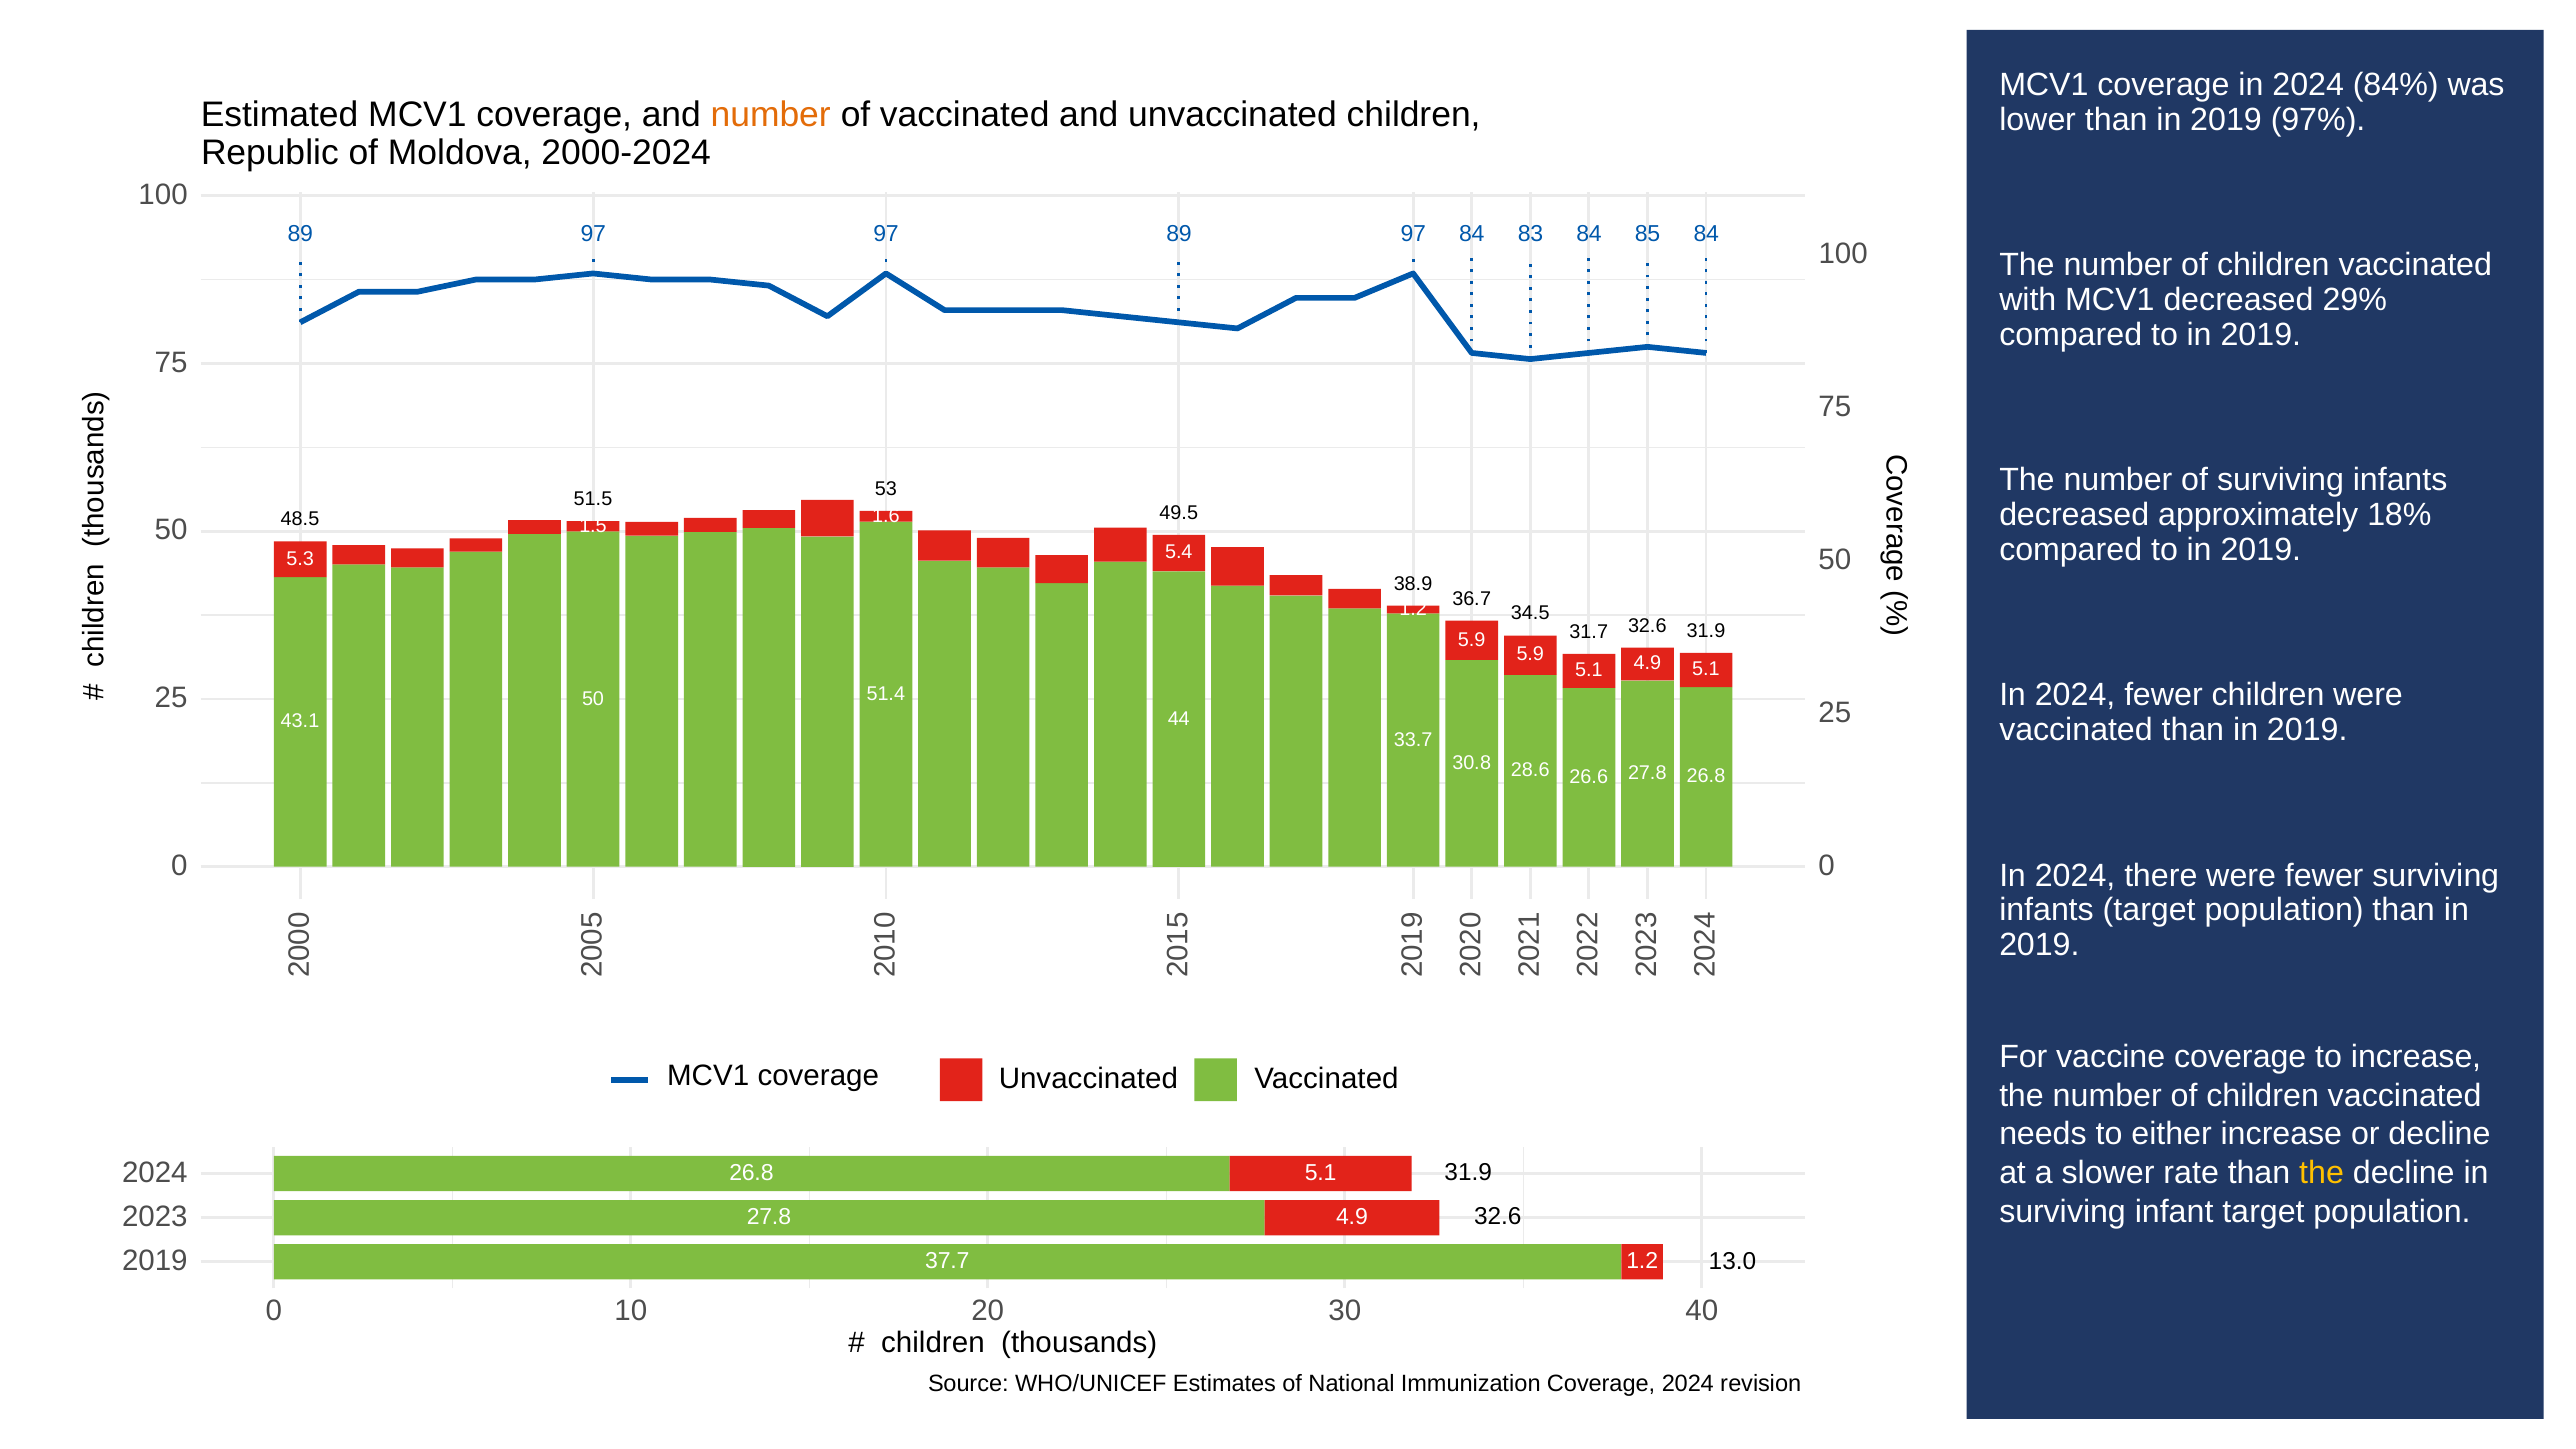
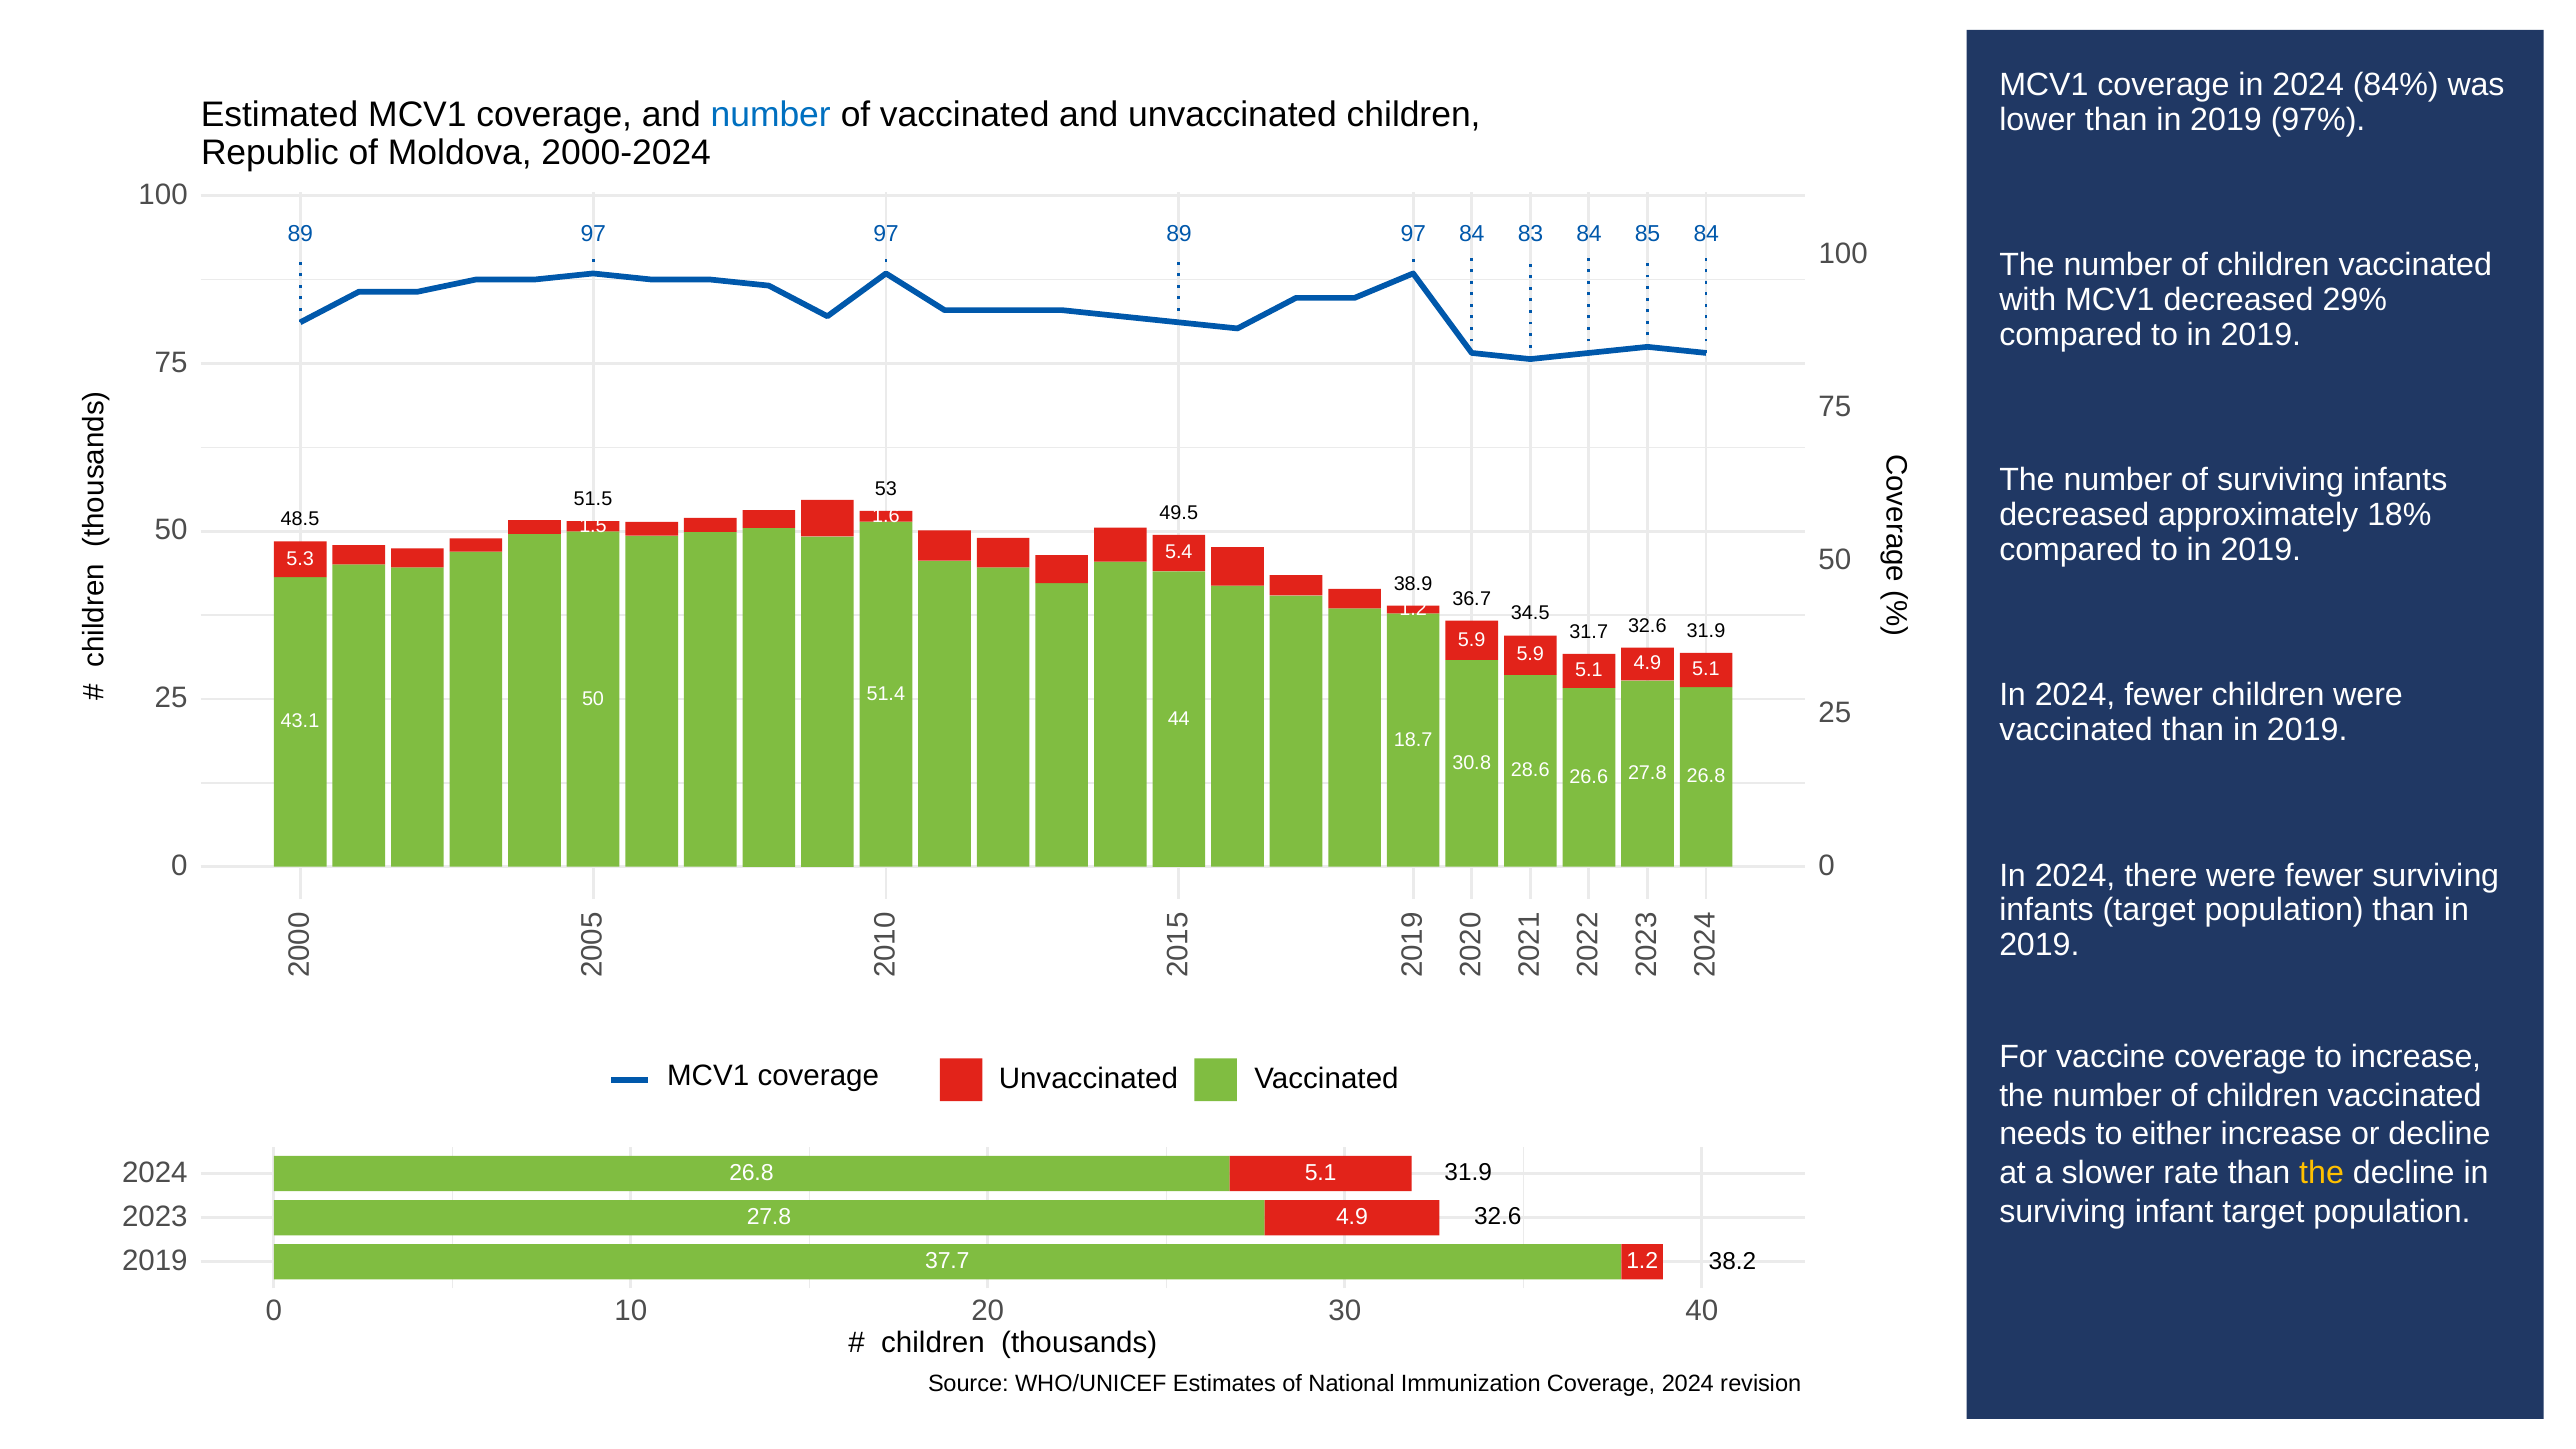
number colour: orange -> blue (771, 114)
33.7: 33.7 -> 18.7 (1413, 739)
13.0: 13.0 -> 38.2 (1732, 1261)
